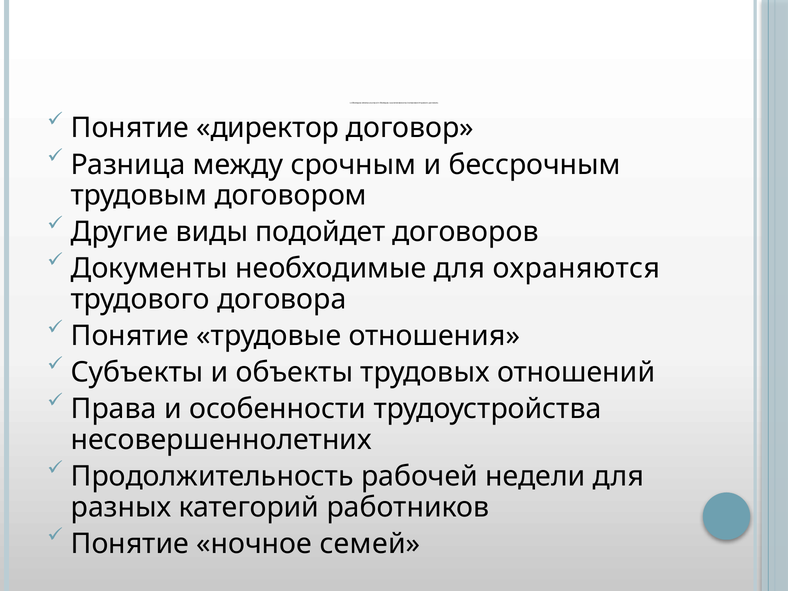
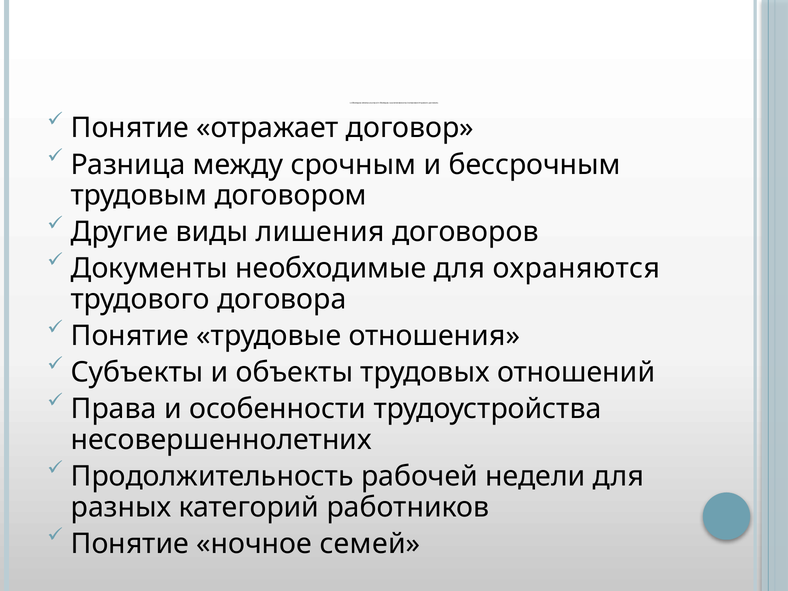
директор: директор -> отражает (268, 128)
подойдет: подойдет -> лишения (320, 232)
